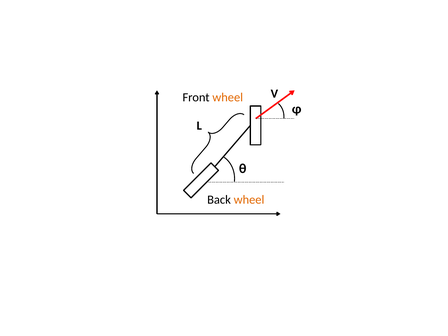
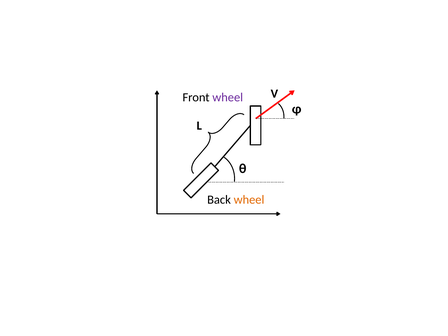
wheel colour: orange -> purple (228, 97)
